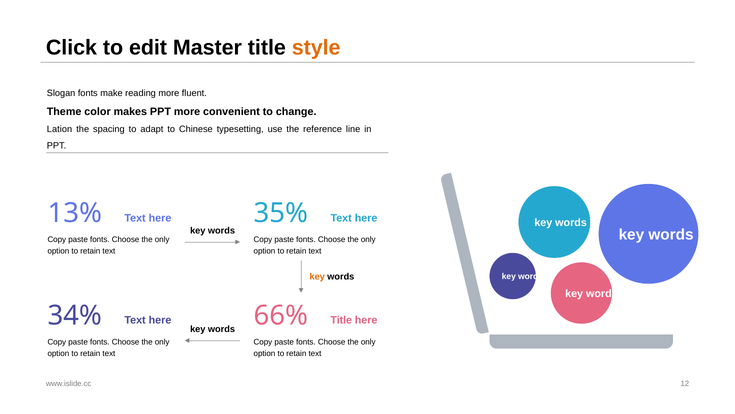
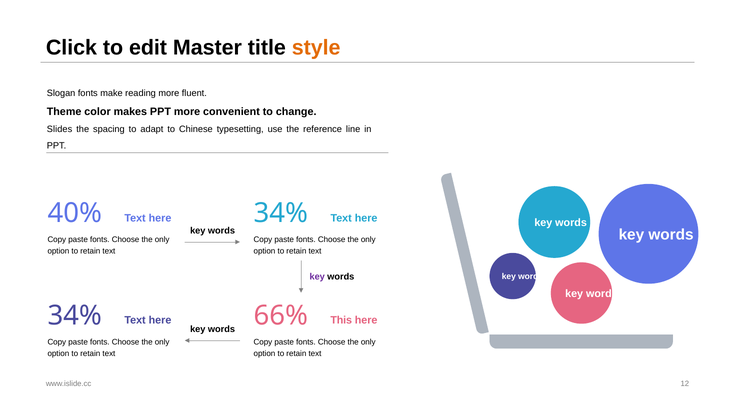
Lation: Lation -> Slides (60, 129)
13%: 13% -> 40% (75, 213)
35%: 35% -> 34% (281, 213)
key colour: orange -> purple (317, 277)
66% Title: Title -> This (341, 320)
